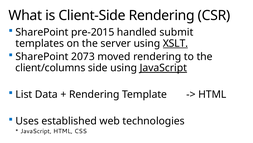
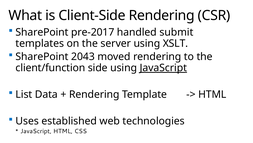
pre-2015: pre-2015 -> pre-2017 (93, 32)
XSLT underline: present -> none (175, 43)
2073: 2073 -> 2043 (83, 56)
client/columns: client/columns -> client/function (50, 68)
